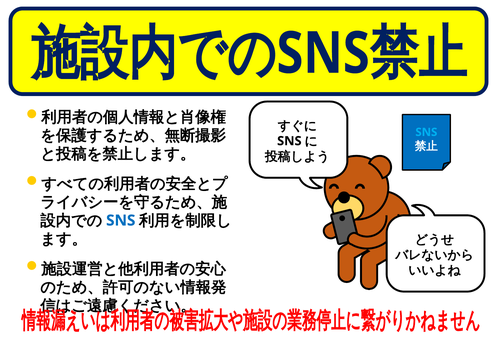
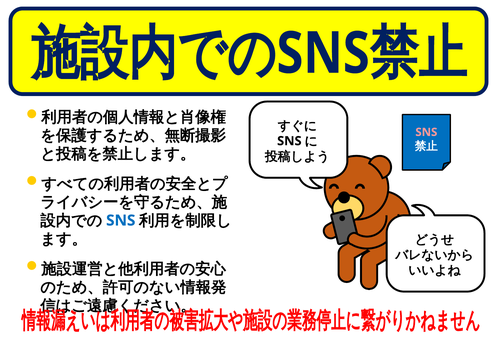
SNS colour: light blue -> pink (426, 132)
